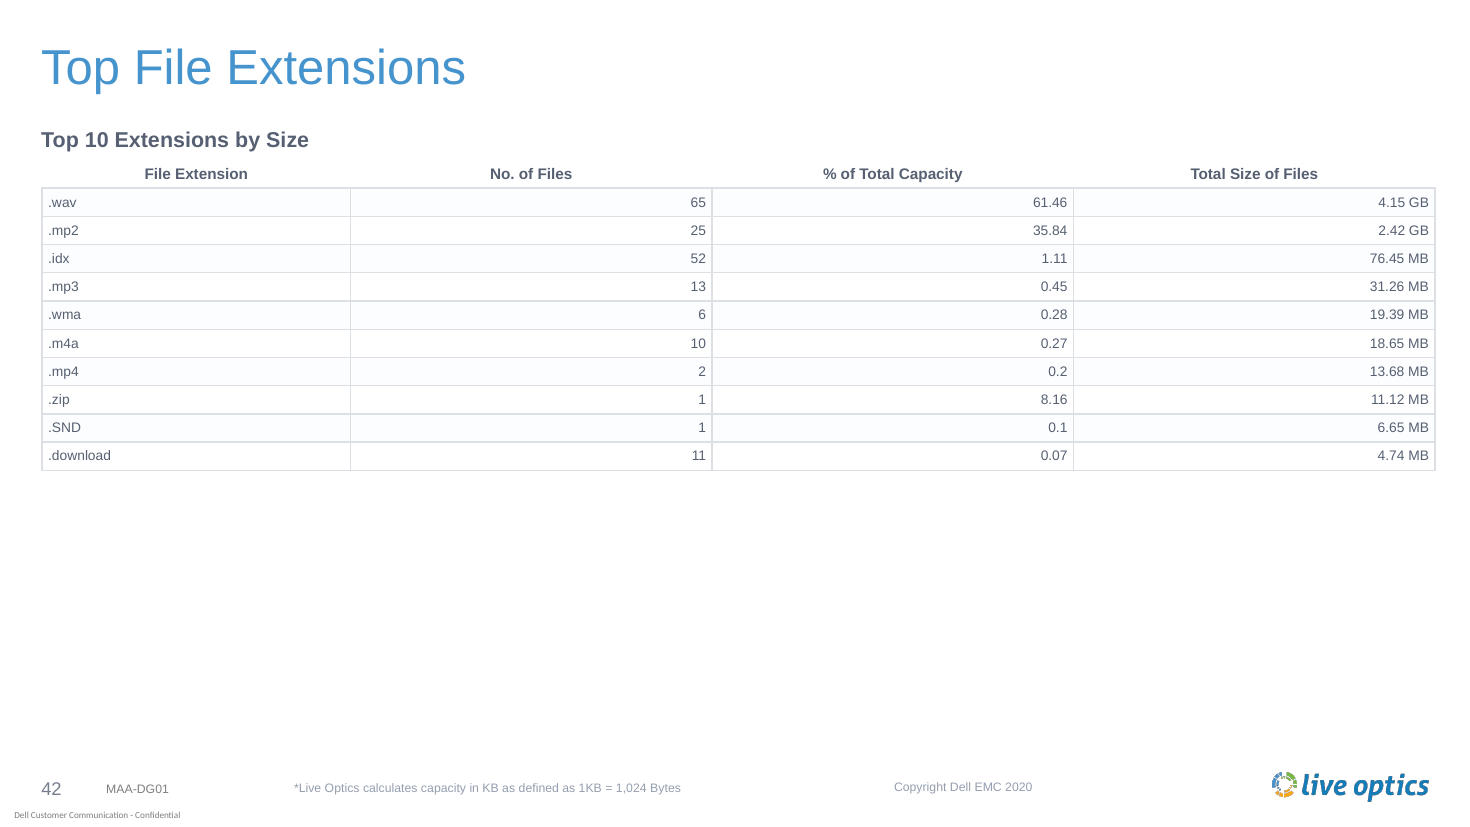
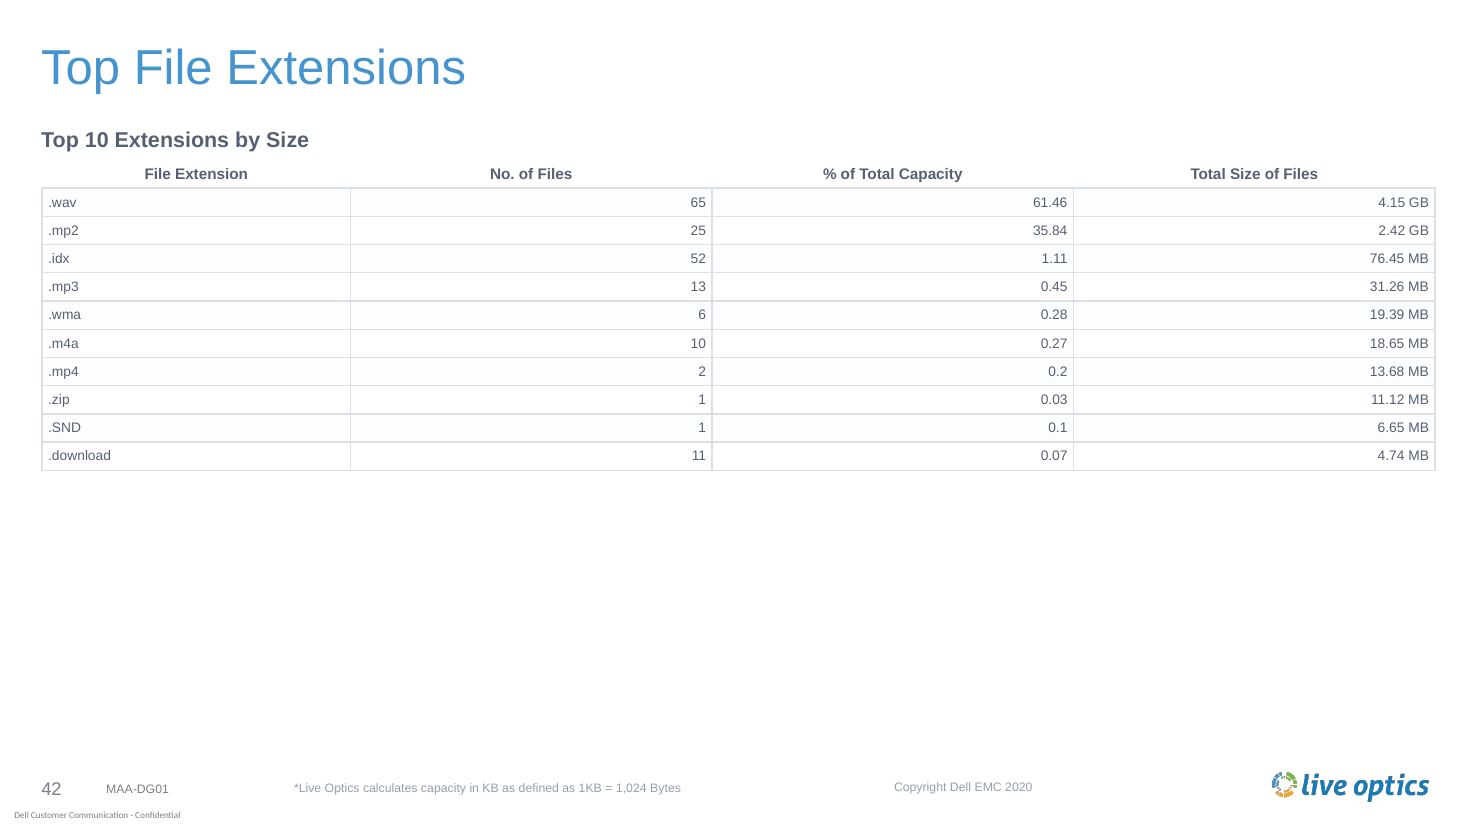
8.16: 8.16 -> 0.03 (1054, 400)
